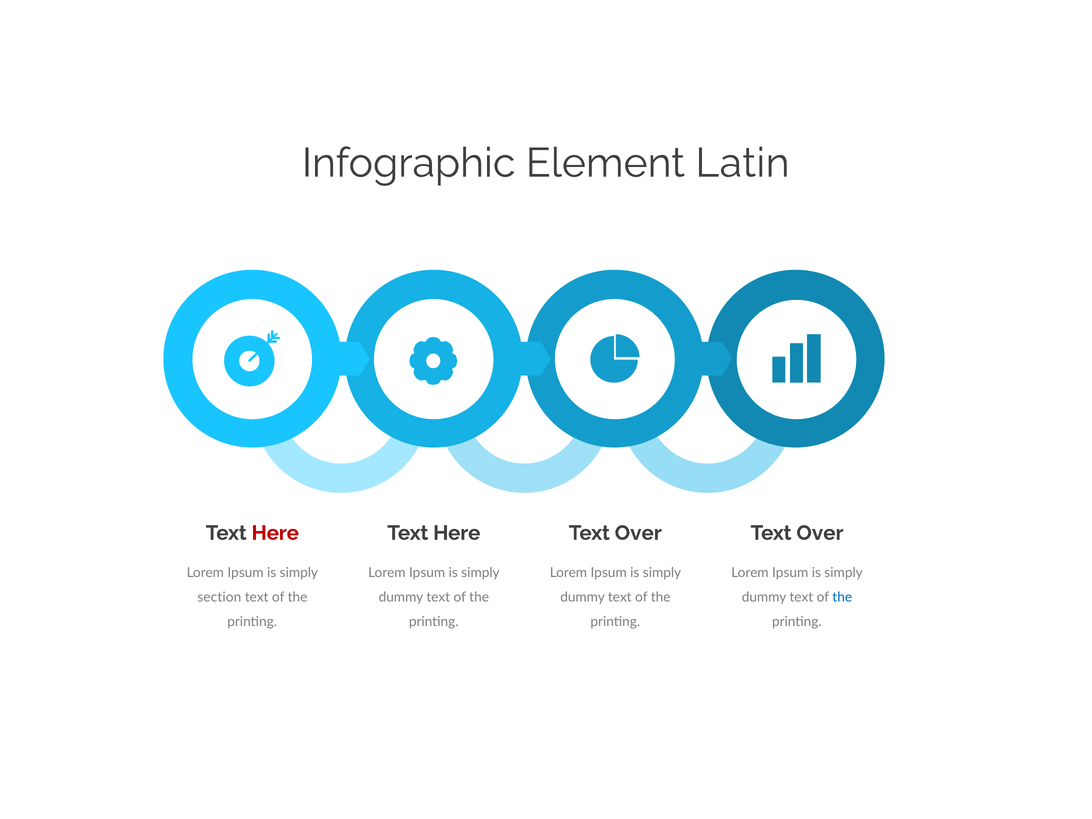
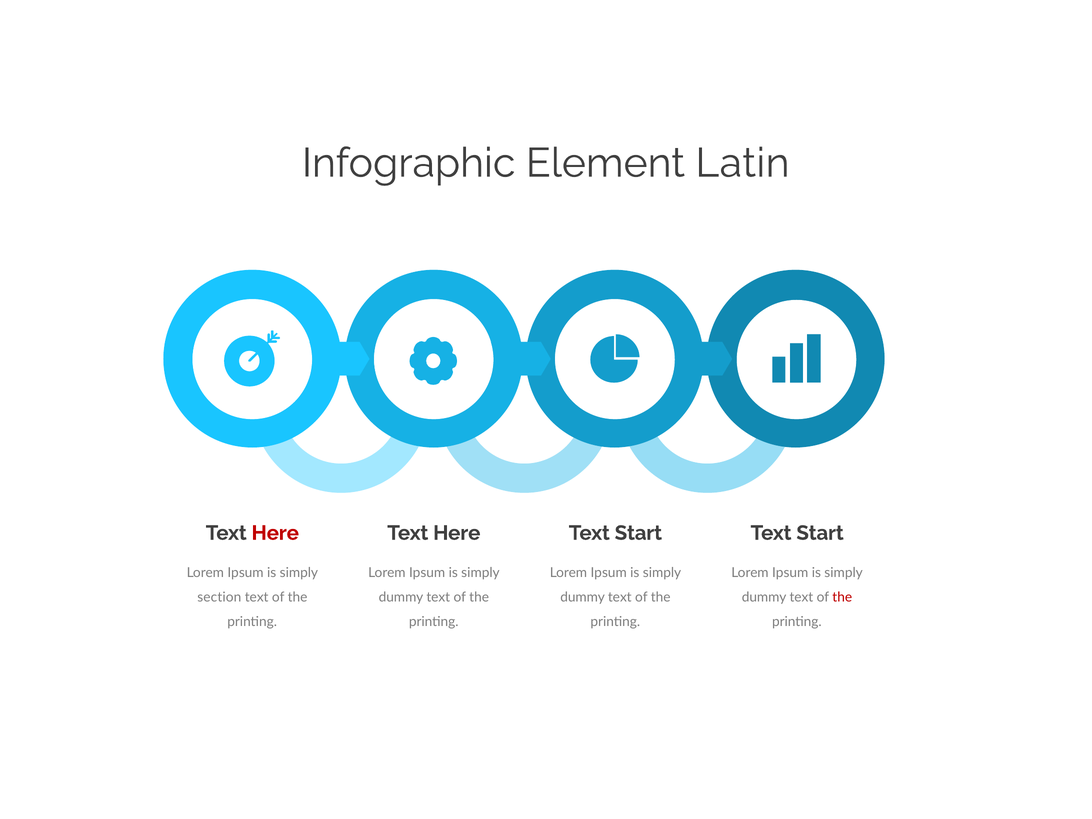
Over: Over -> Start (638, 533)
Over: Over -> Start (820, 533)
the colour: blue -> red (842, 597)
